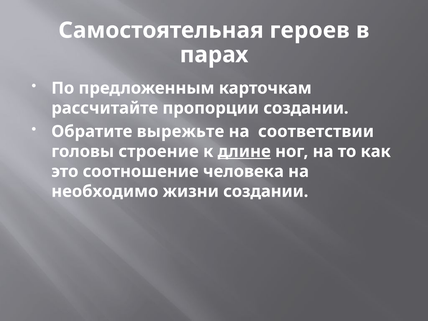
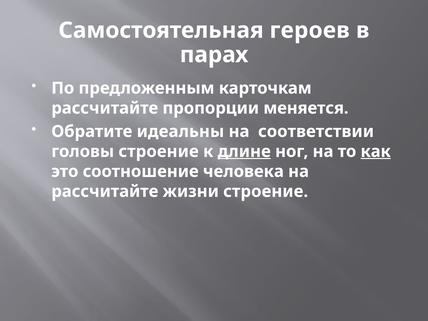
пропорции создании: создании -> меняется (306, 108)
вырежьте: вырежьте -> идеальны (180, 131)
как underline: none -> present (376, 151)
необходимо: необходимо -> рассчитайте (105, 191)
жизни создании: создании -> строение (266, 191)
